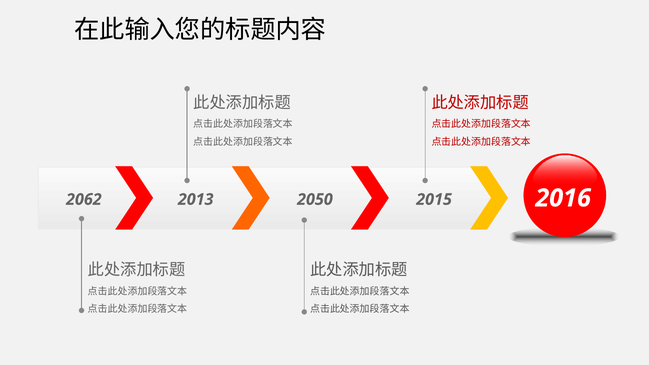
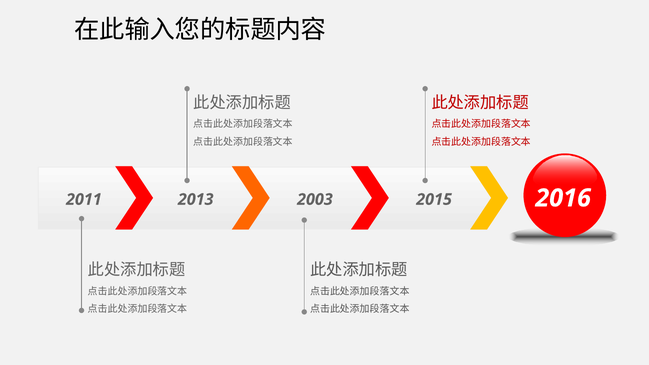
2062: 2062 -> 2011 (84, 200)
2050: 2050 -> 2003 (315, 200)
